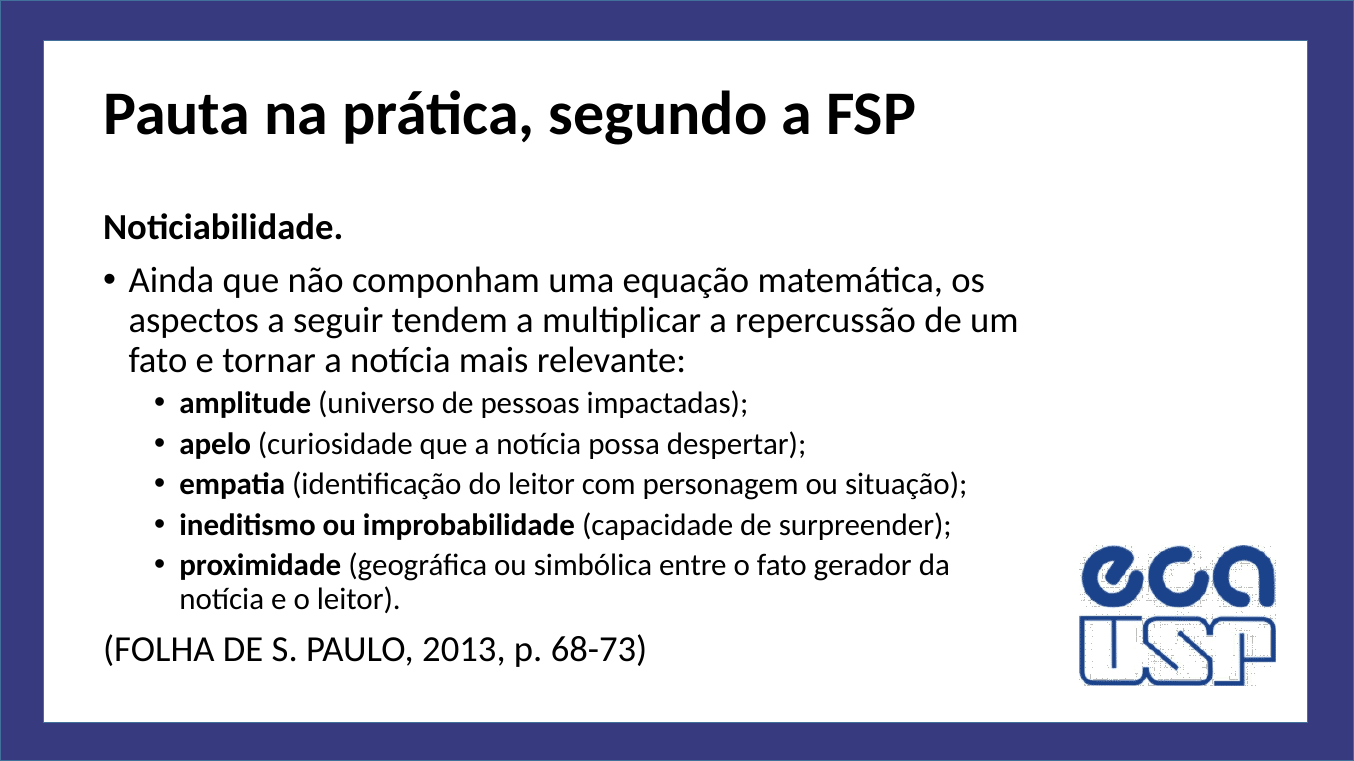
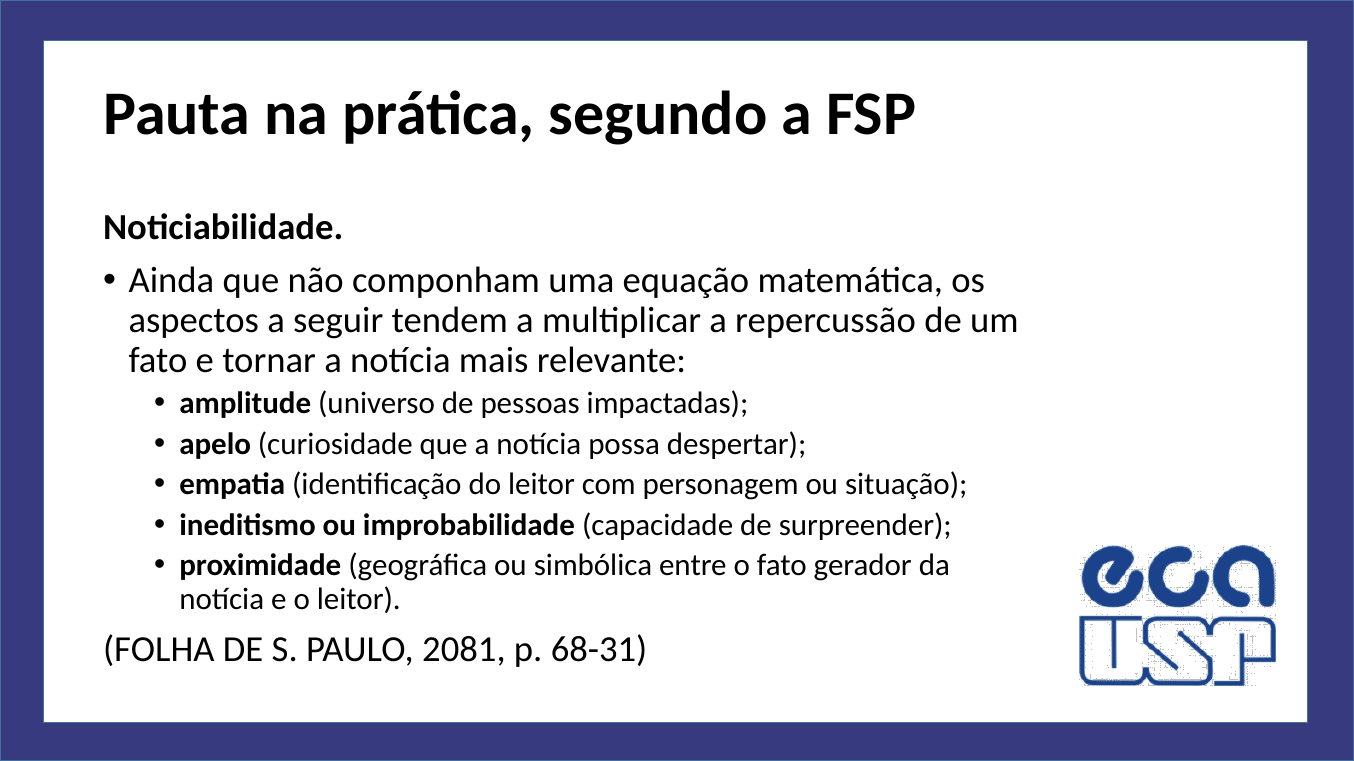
2013: 2013 -> 2081 (464, 650)
68-73: 68-73 -> 68-31 (599, 650)
